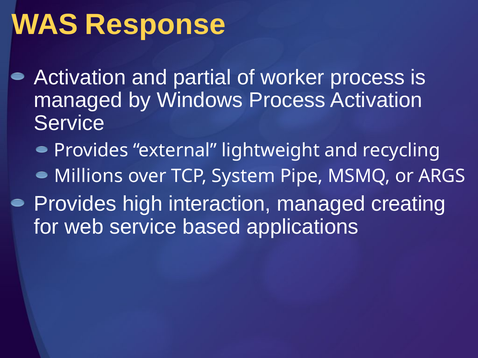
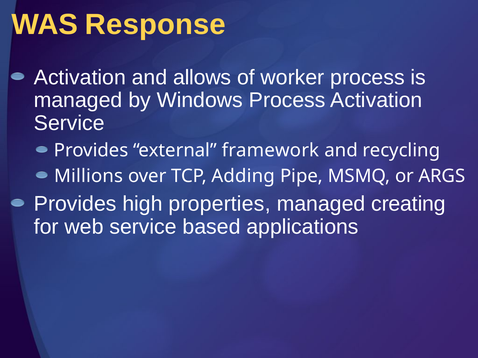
partial: partial -> allows (202, 78)
lightweight: lightweight -> framework (271, 151)
System: System -> Adding (243, 176)
interaction: interaction -> properties (220, 204)
